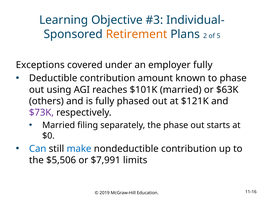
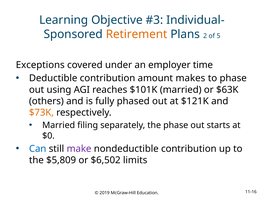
employer fully: fully -> time (203, 65)
known: known -> makes (190, 78)
$73K colour: purple -> orange (41, 113)
make colour: blue -> purple (79, 149)
$5,506: $5,506 -> $5,809 (61, 160)
$7,991: $7,991 -> $6,502 (106, 160)
